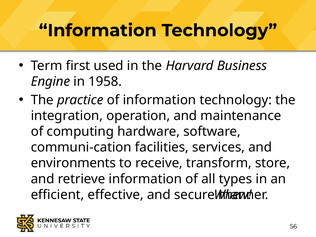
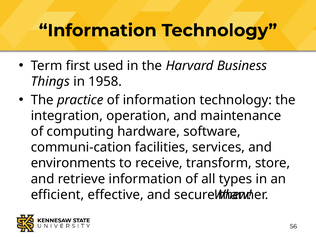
Engine: Engine -> Things (50, 81)
